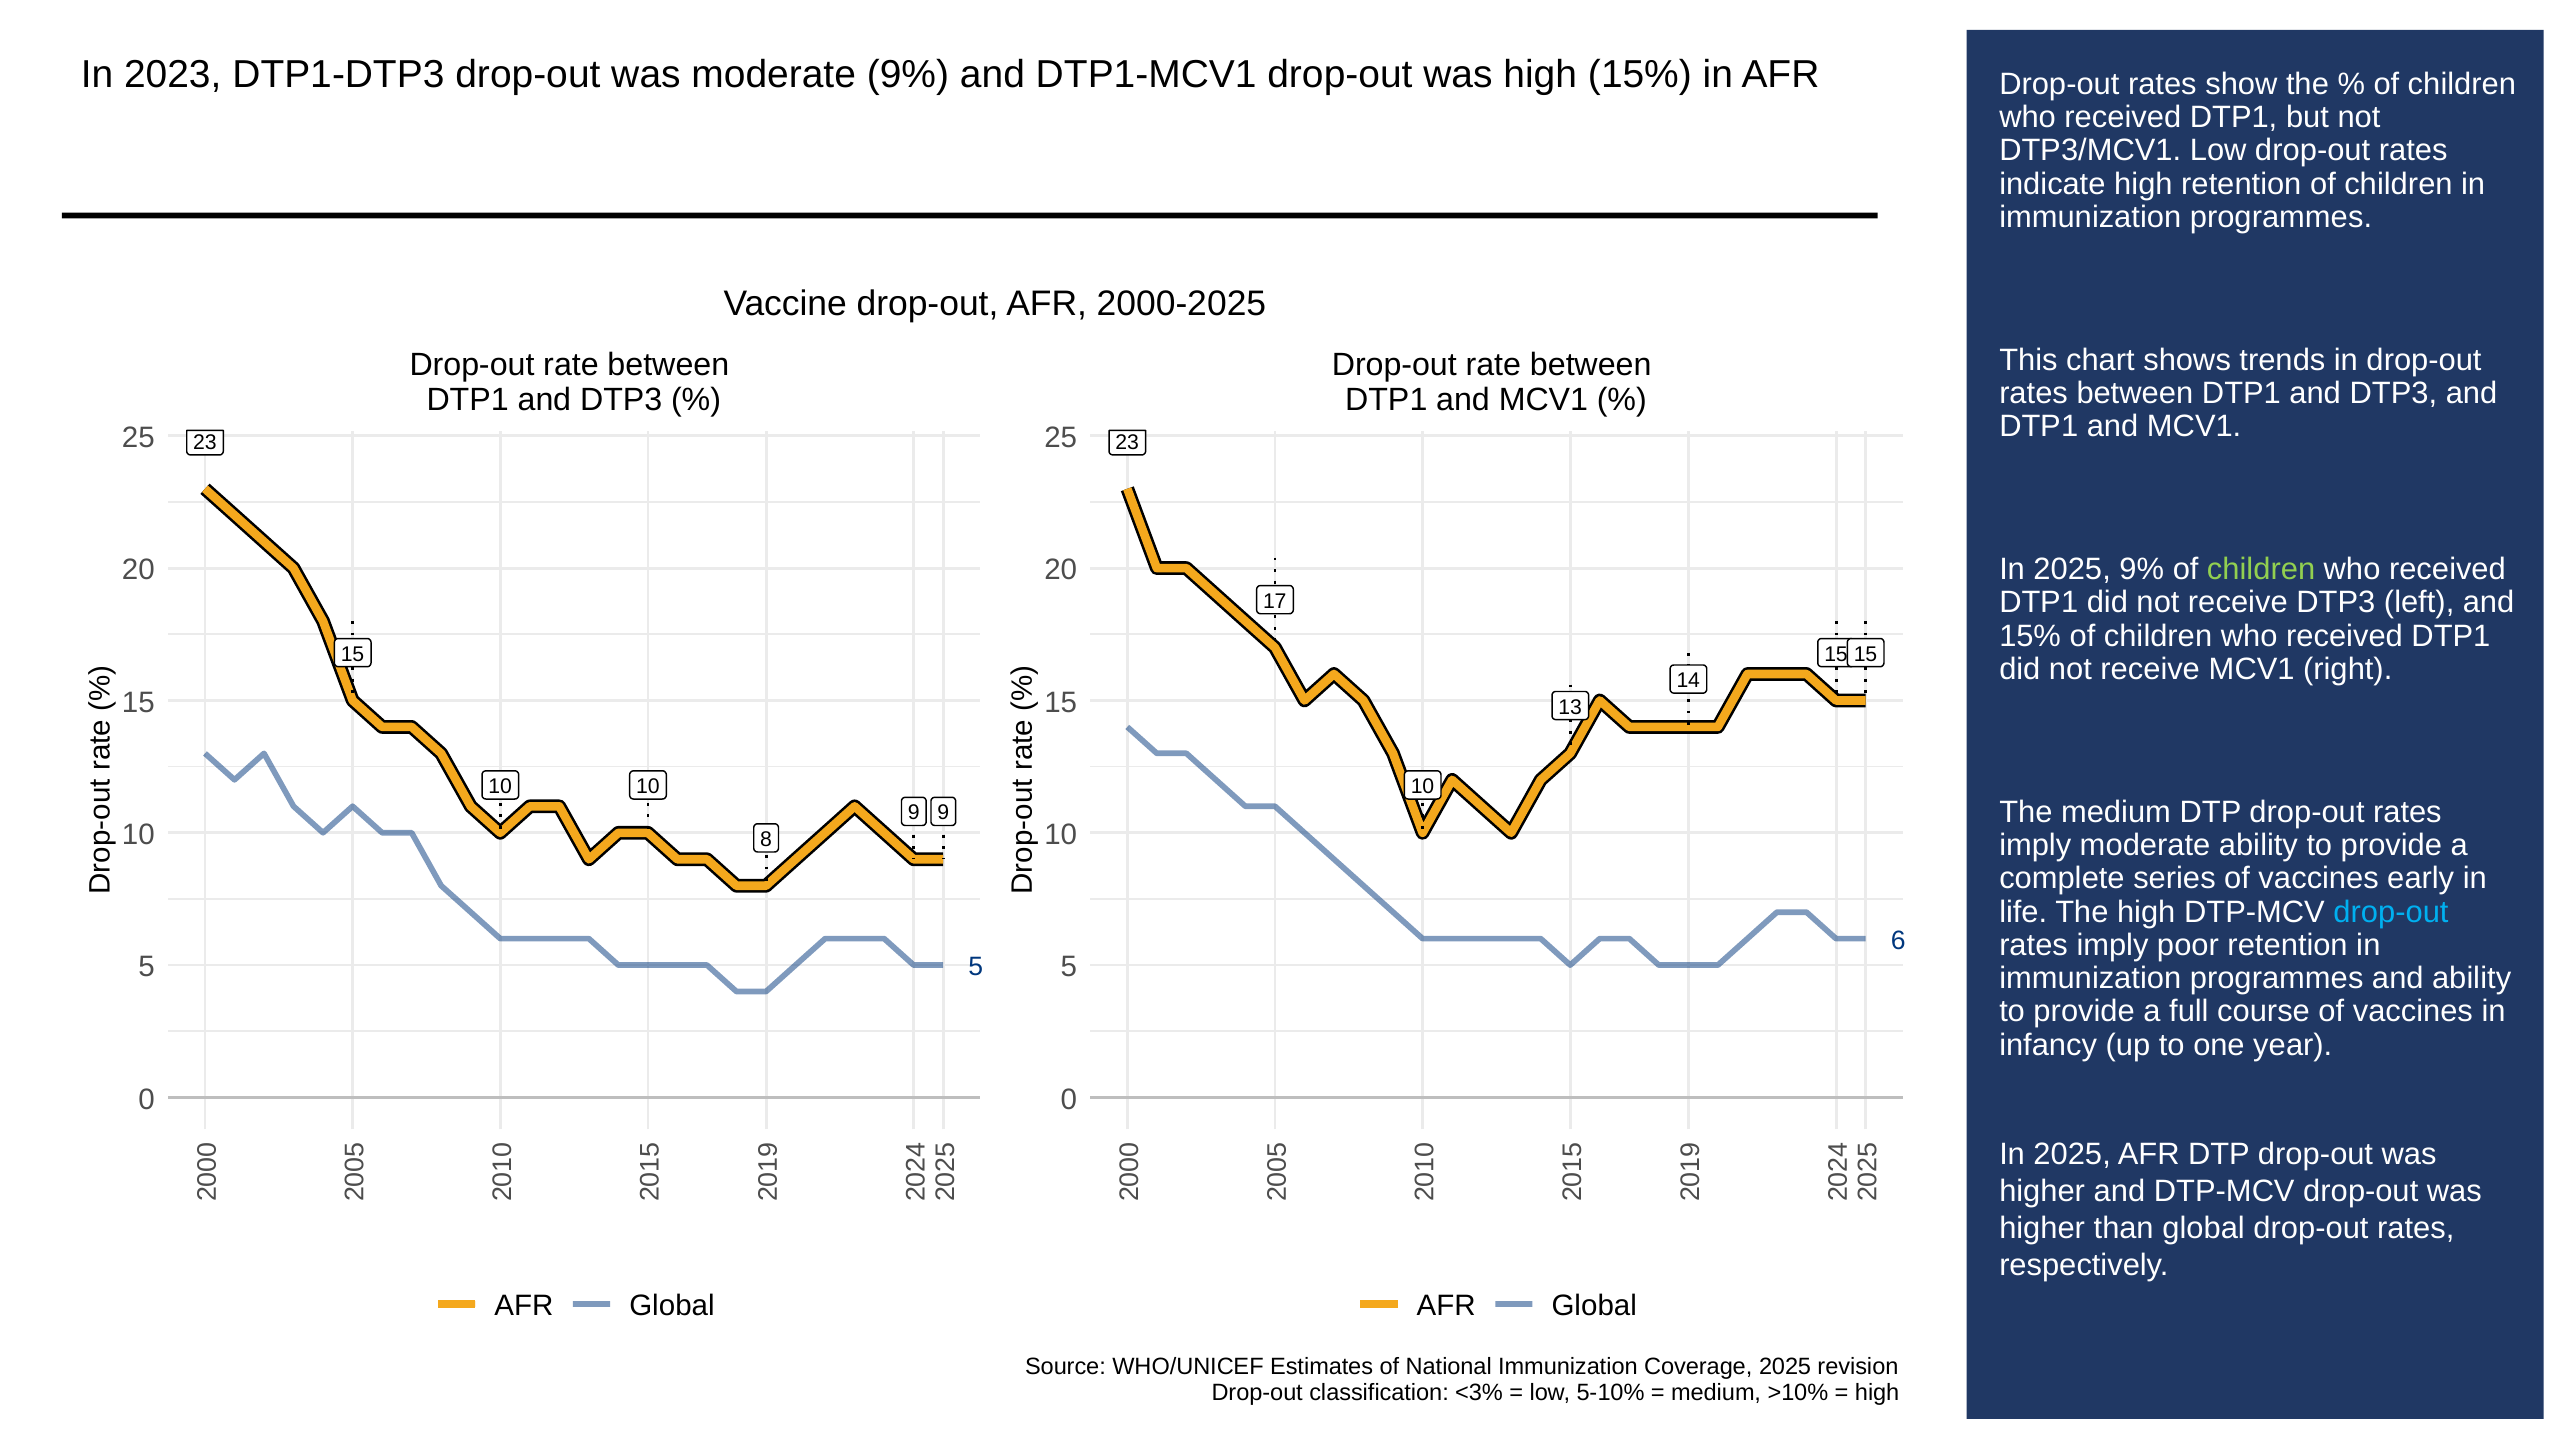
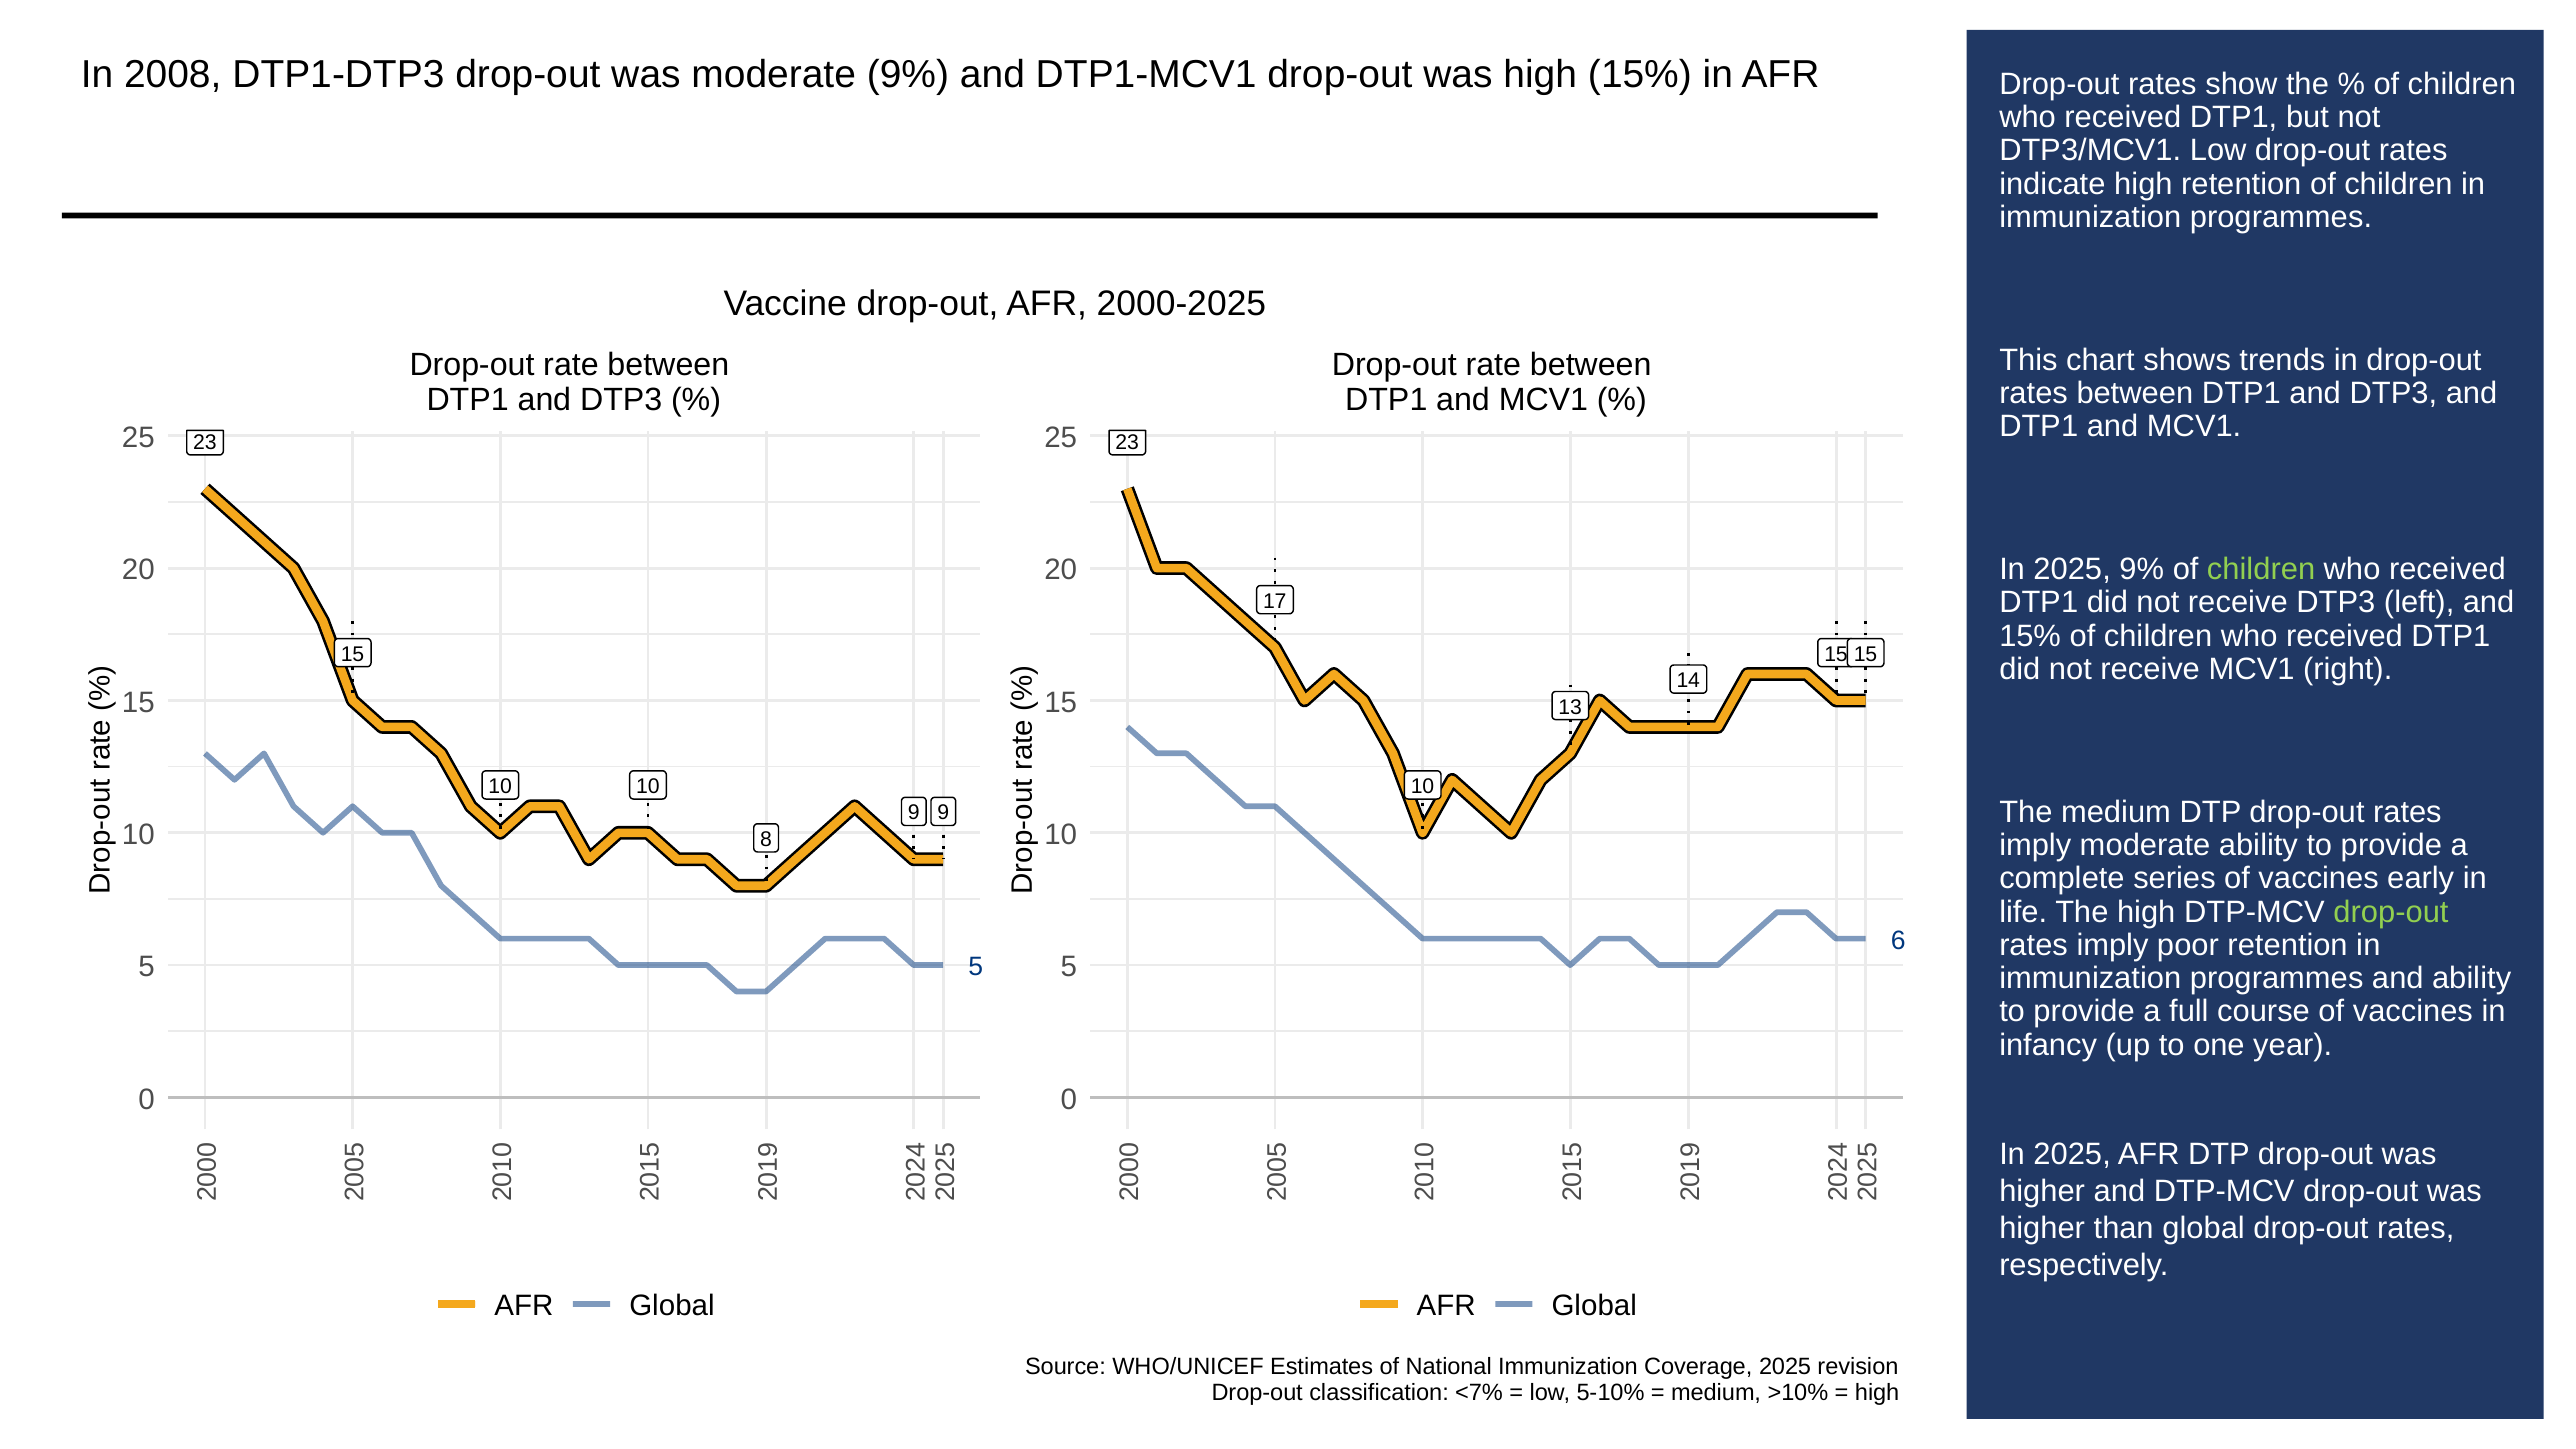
2023: 2023 -> 2008 (173, 74)
drop-out colour: light blue -> light green (2391, 912)
<3%: <3% -> <7% (1479, 1392)
